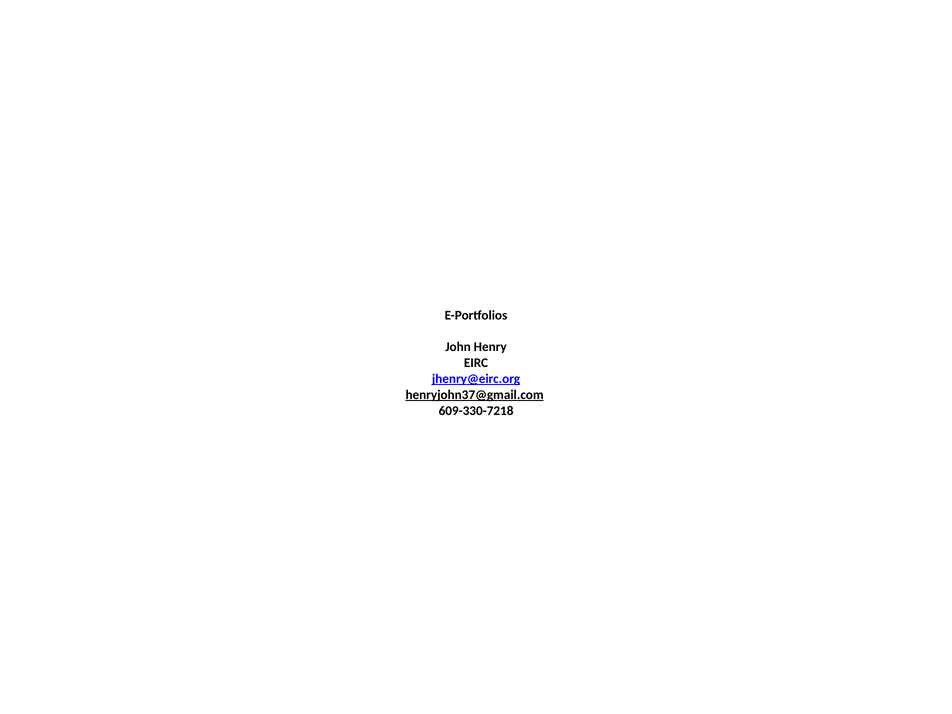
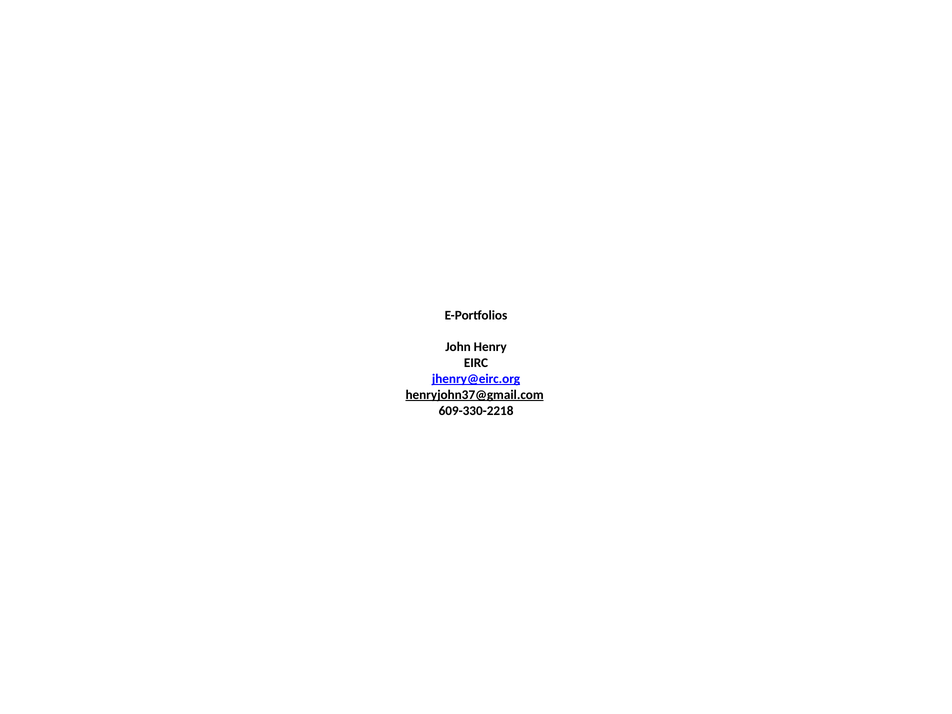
609-330-7218: 609-330-7218 -> 609-330-2218 (476, 411)
